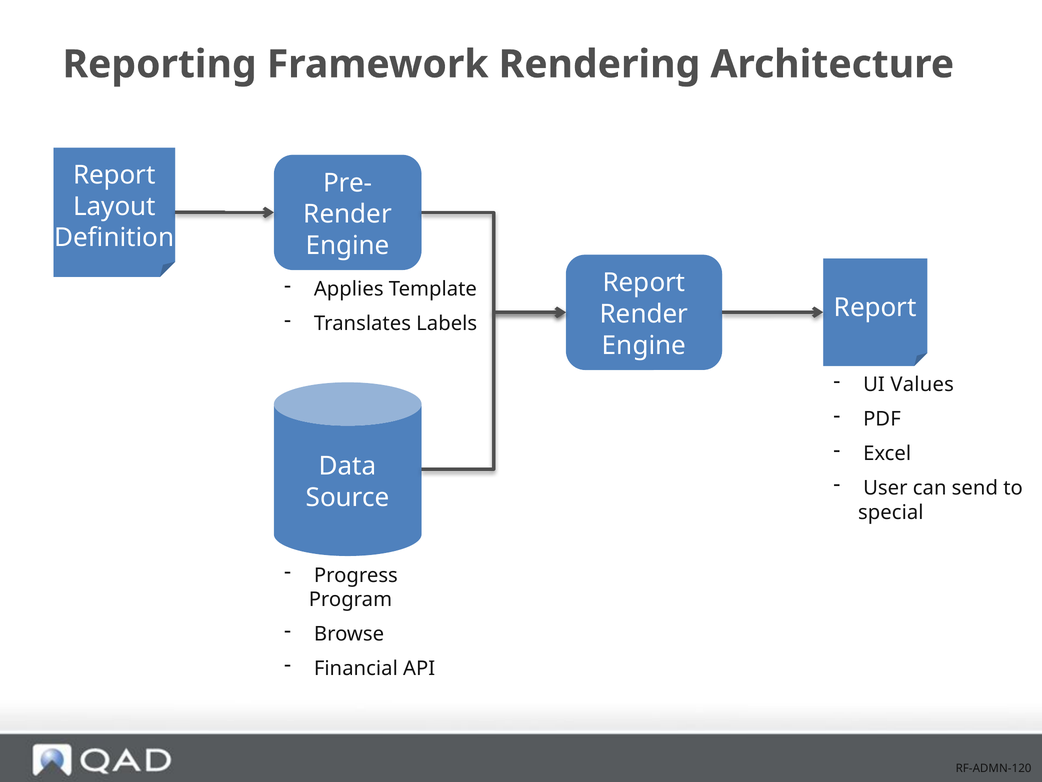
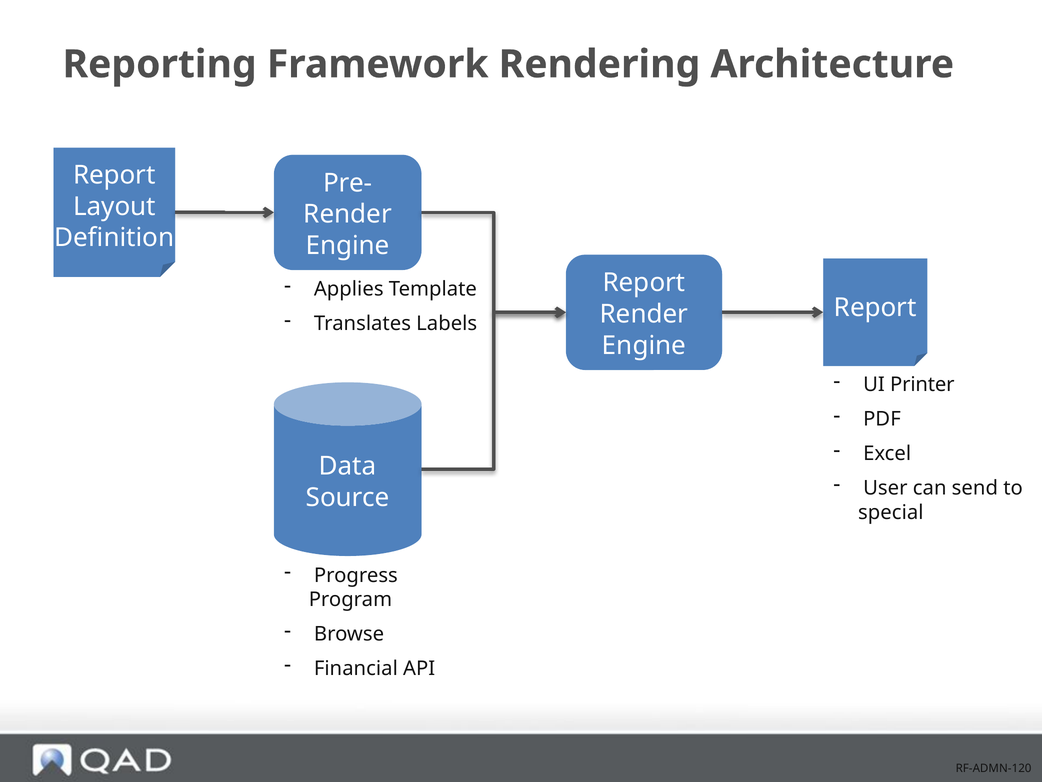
Values: Values -> Printer (922, 384)
